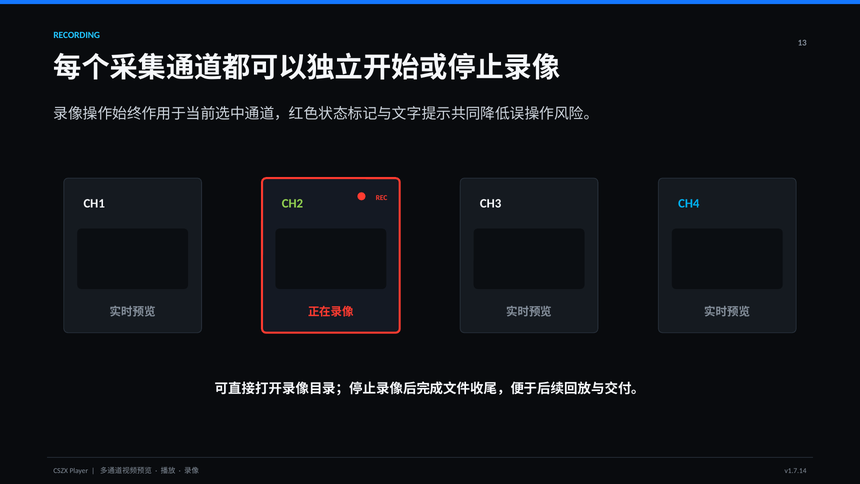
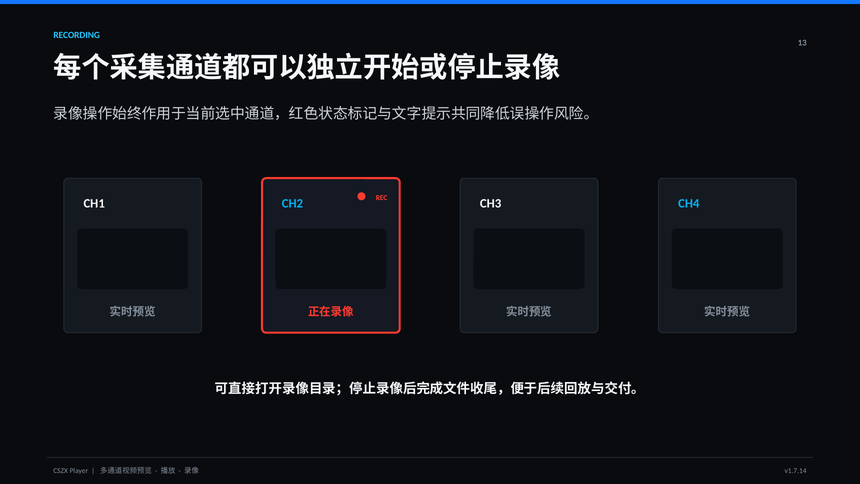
CH2 colour: light green -> light blue (292, 203)
